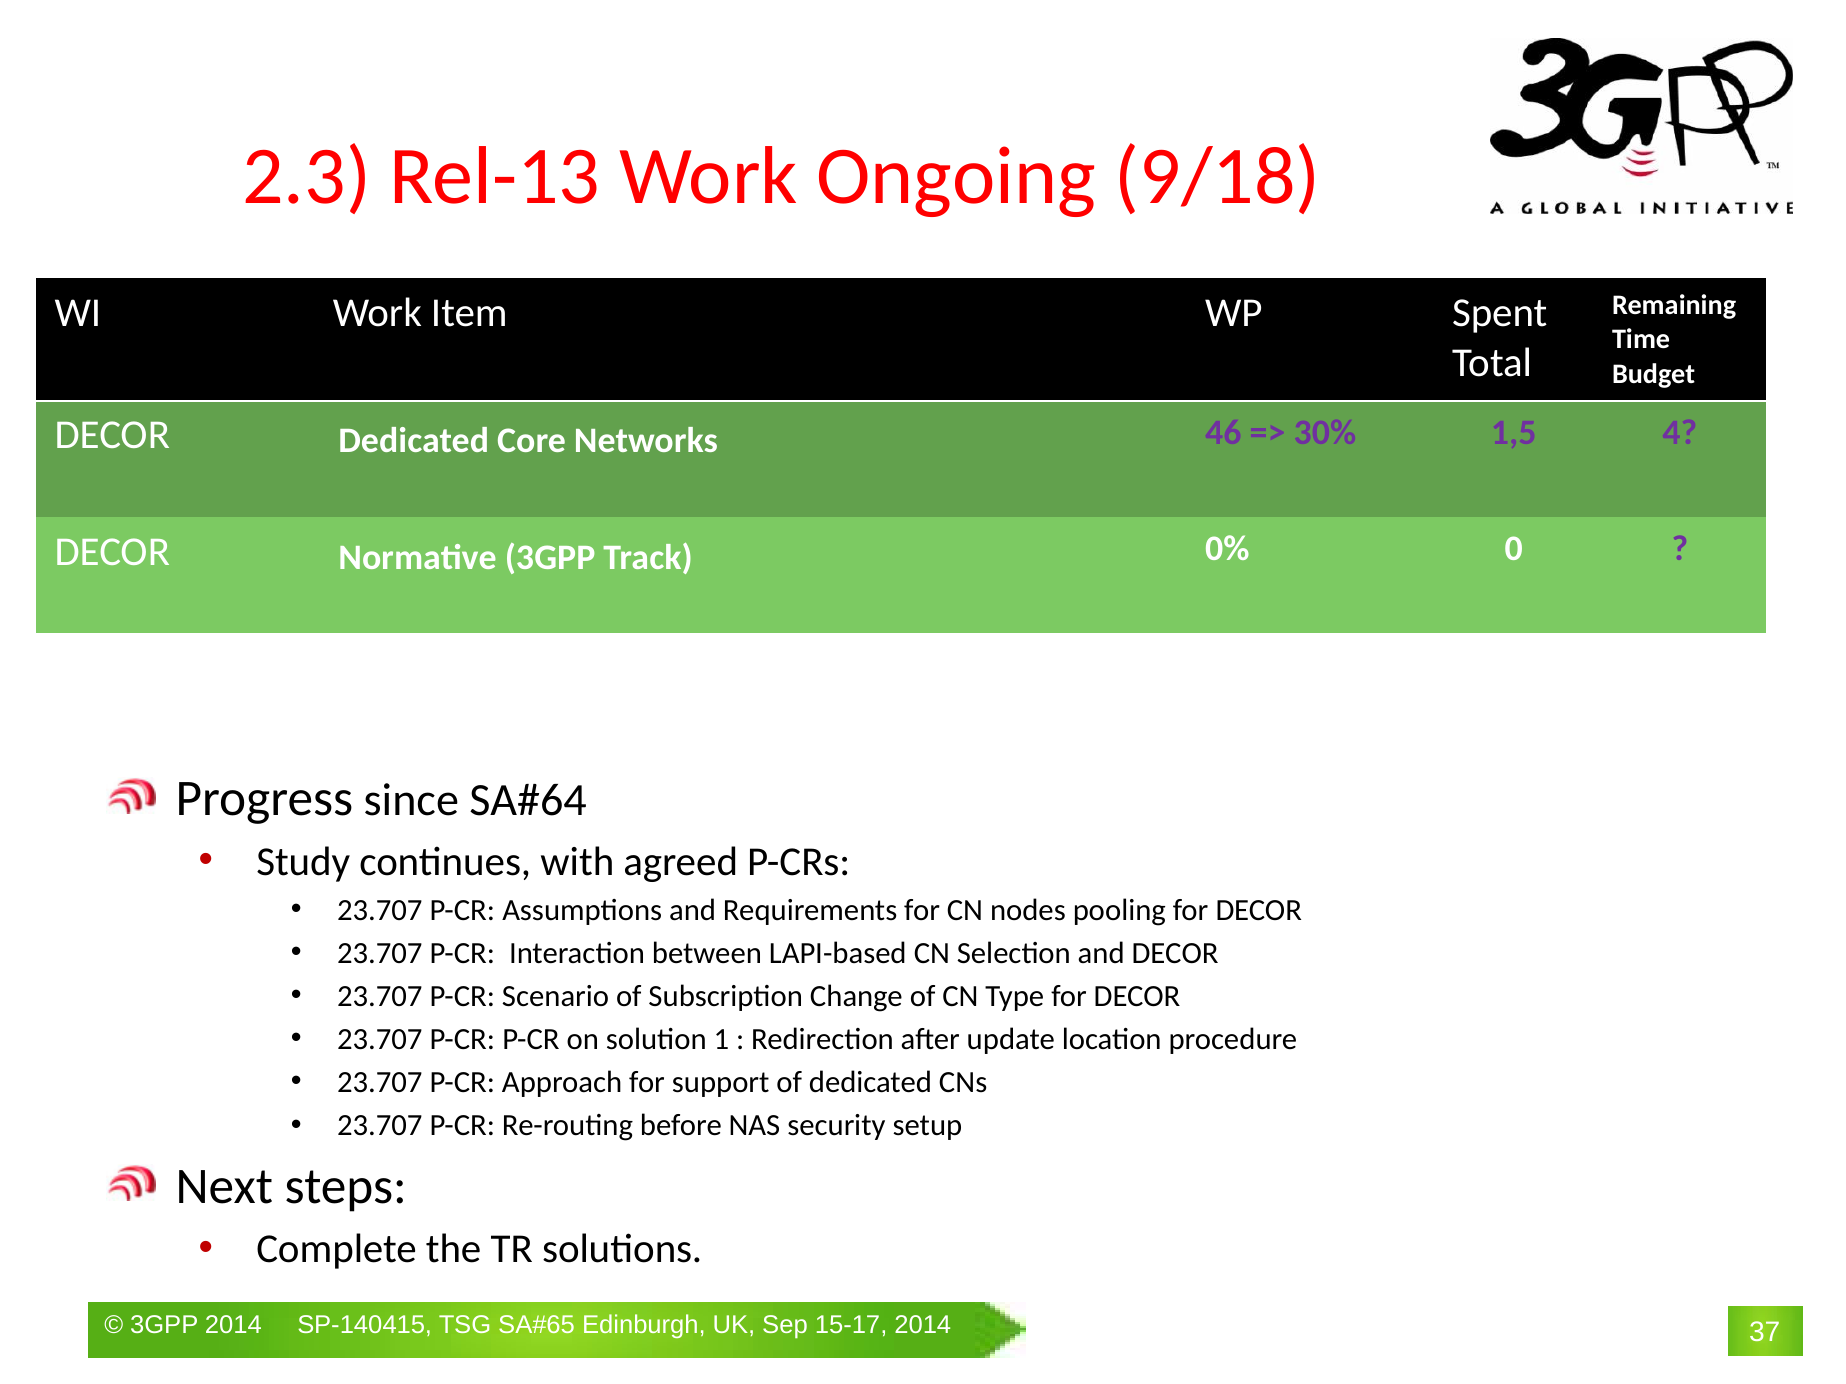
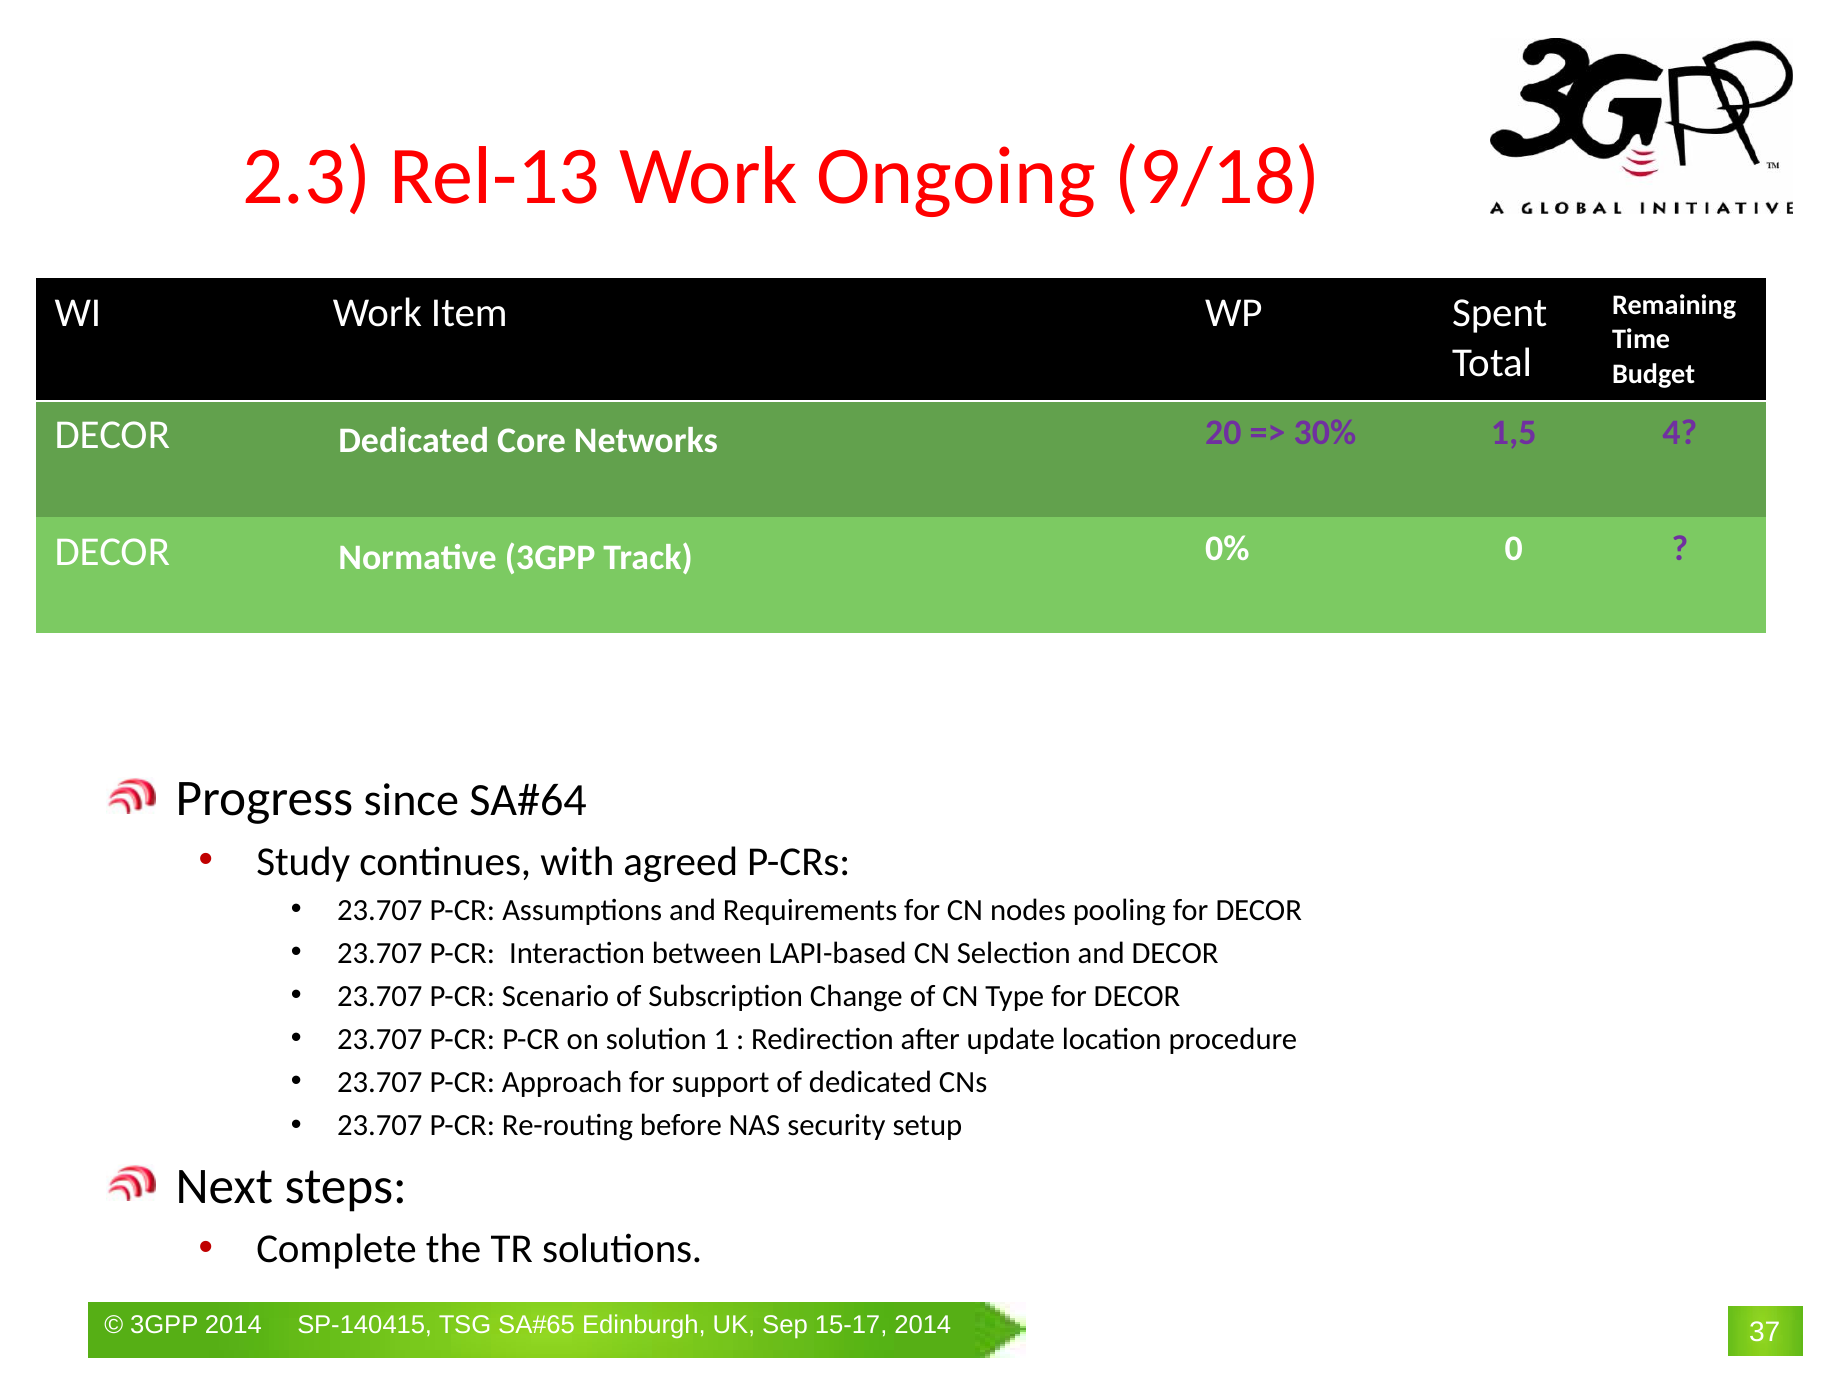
46: 46 -> 20 (1223, 432)
